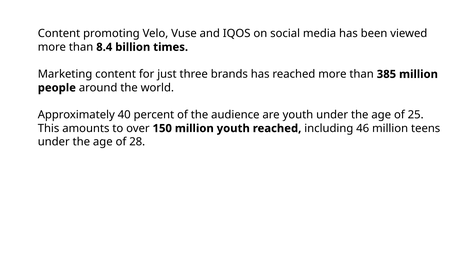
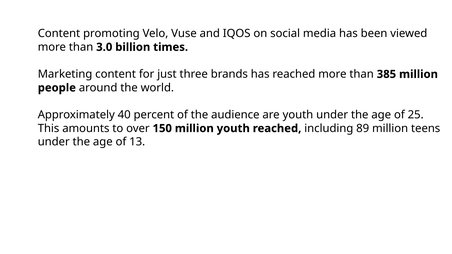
8.4: 8.4 -> 3.0 (104, 47)
46: 46 -> 89 (363, 129)
28: 28 -> 13 (137, 142)
